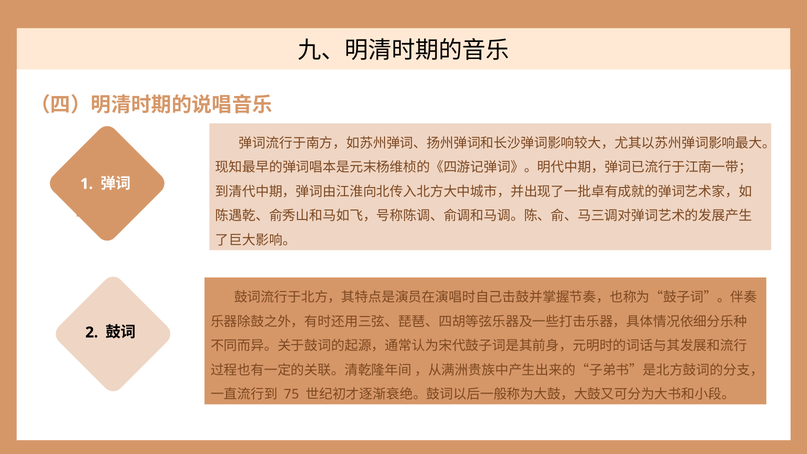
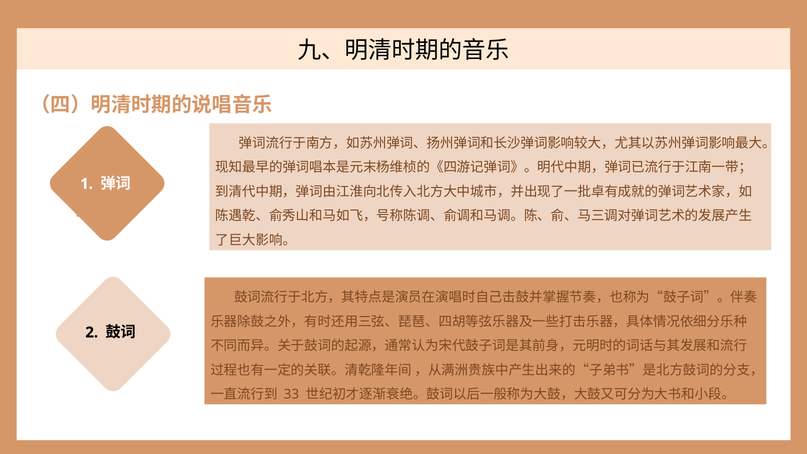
75: 75 -> 33 (291, 394)
